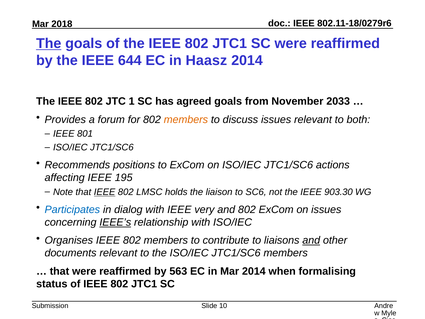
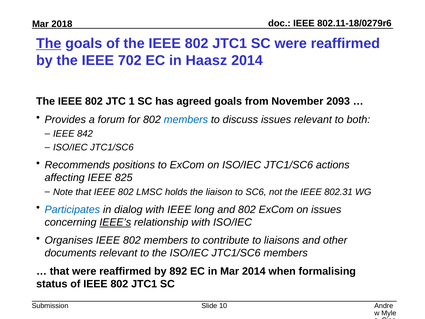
644: 644 -> 702 (130, 61)
2033: 2033 -> 2093 (338, 101)
members colour: orange -> blue (186, 119)
801: 801 -> 842 (85, 134)
195: 195 -> 825 (124, 178)
IEEE underline: present -> none (105, 192)
903.30: 903.30 -> 802.31 (338, 192)
very: very -> long (204, 209)
and underline: present -> none (311, 240)
563: 563 -> 892 (178, 271)
